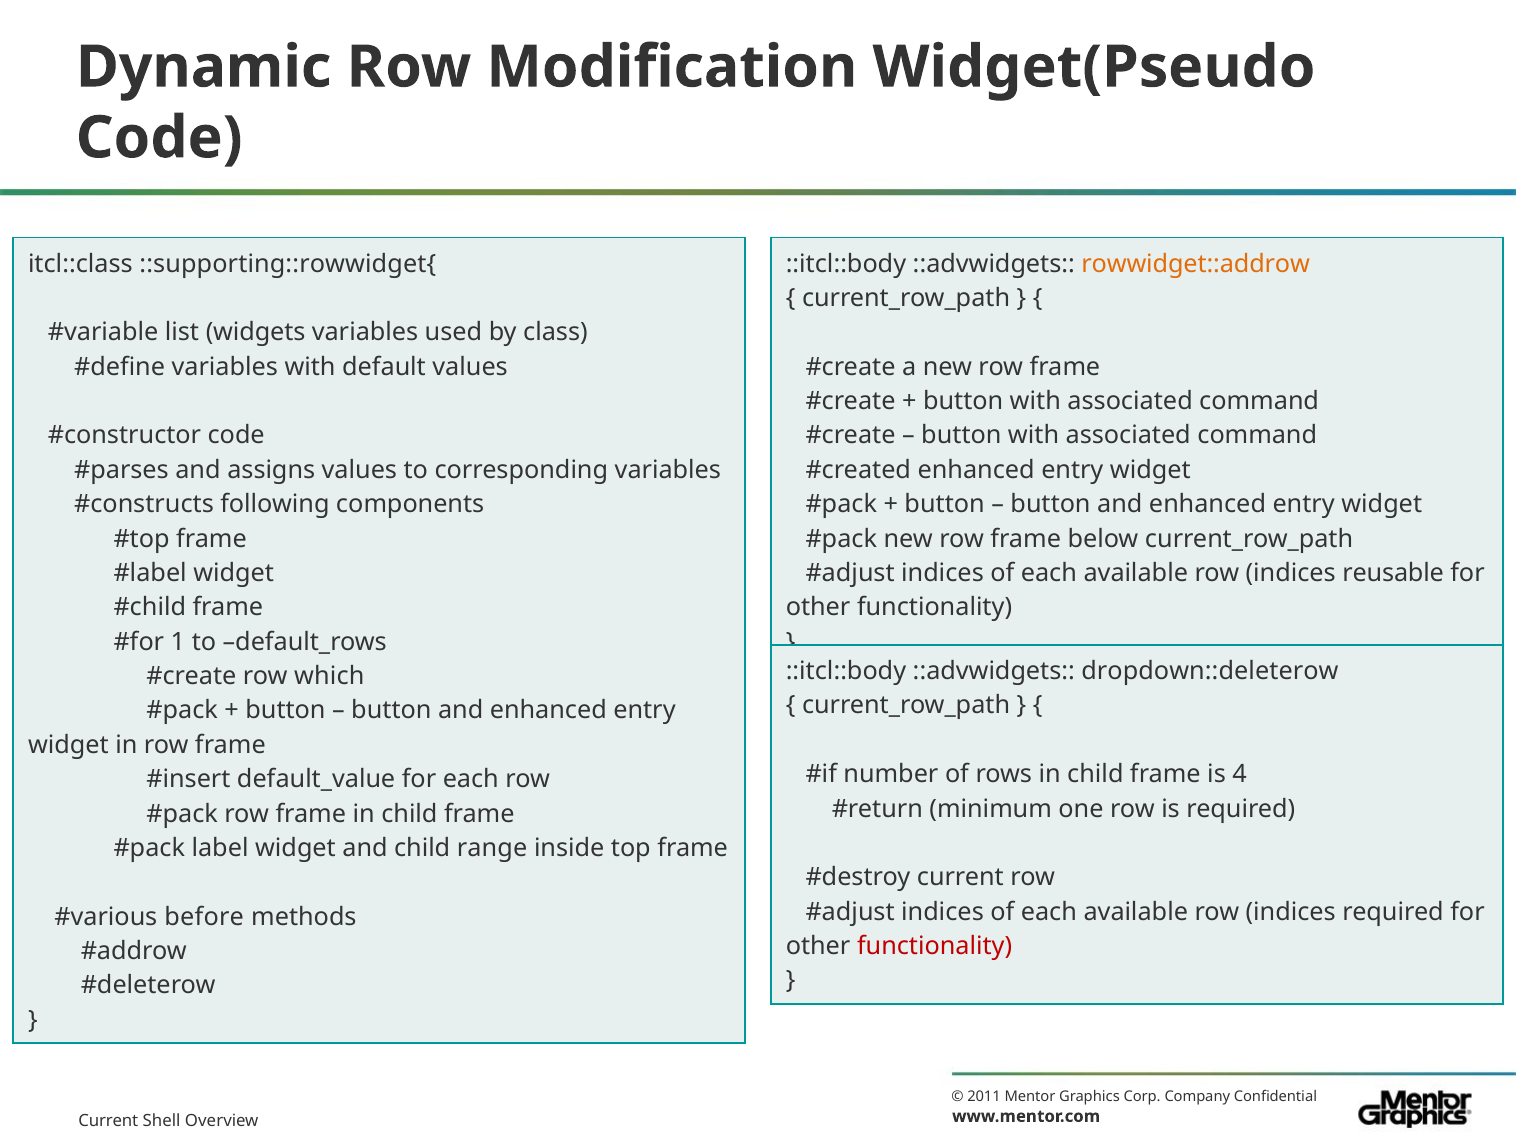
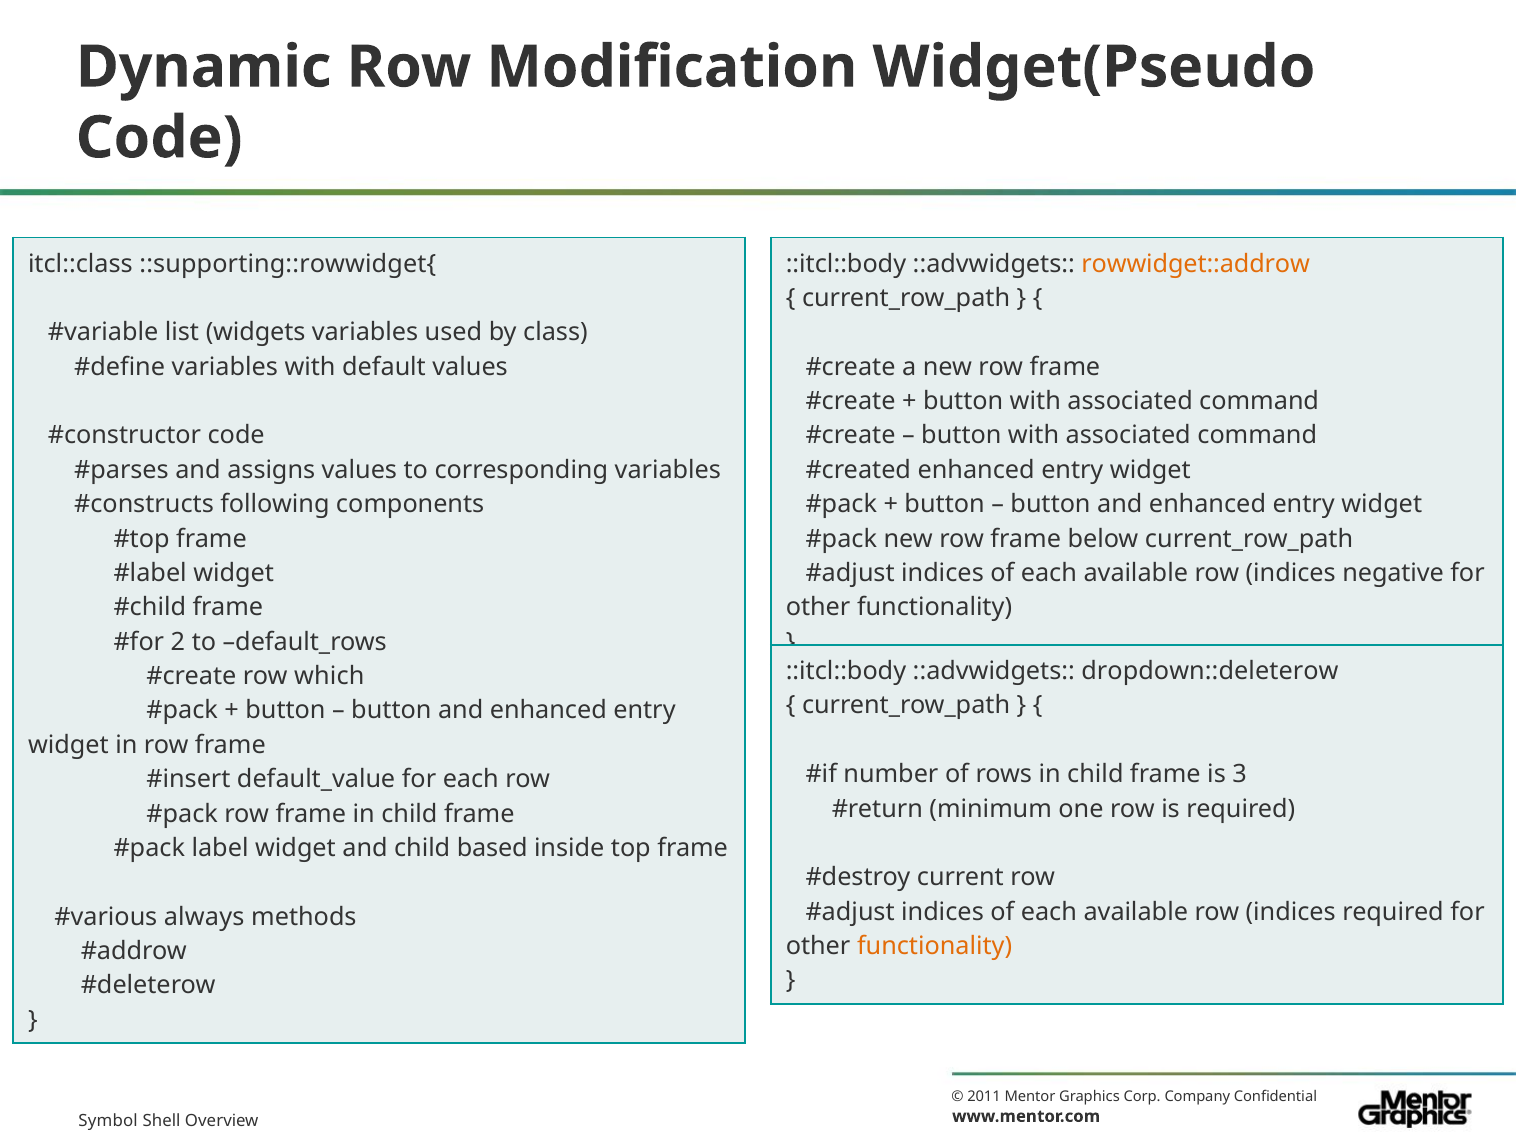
reusable: reusable -> negative (1393, 573)
1: 1 -> 2 (178, 642)
4: 4 -> 3 (1240, 774)
range: range -> based (492, 848)
before: before -> always (204, 917)
functionality colour: red -> orange (935, 946)
Current: Current -> Symbol (108, 1120)
